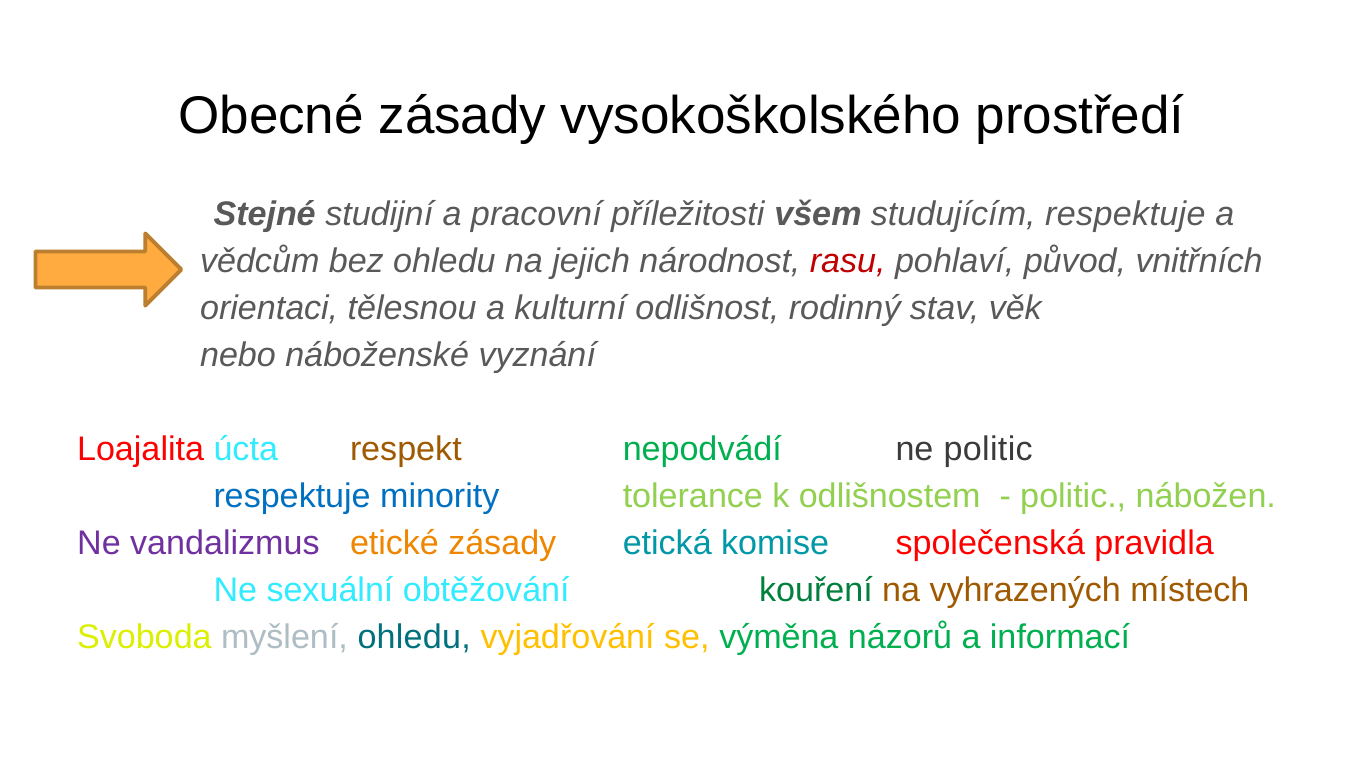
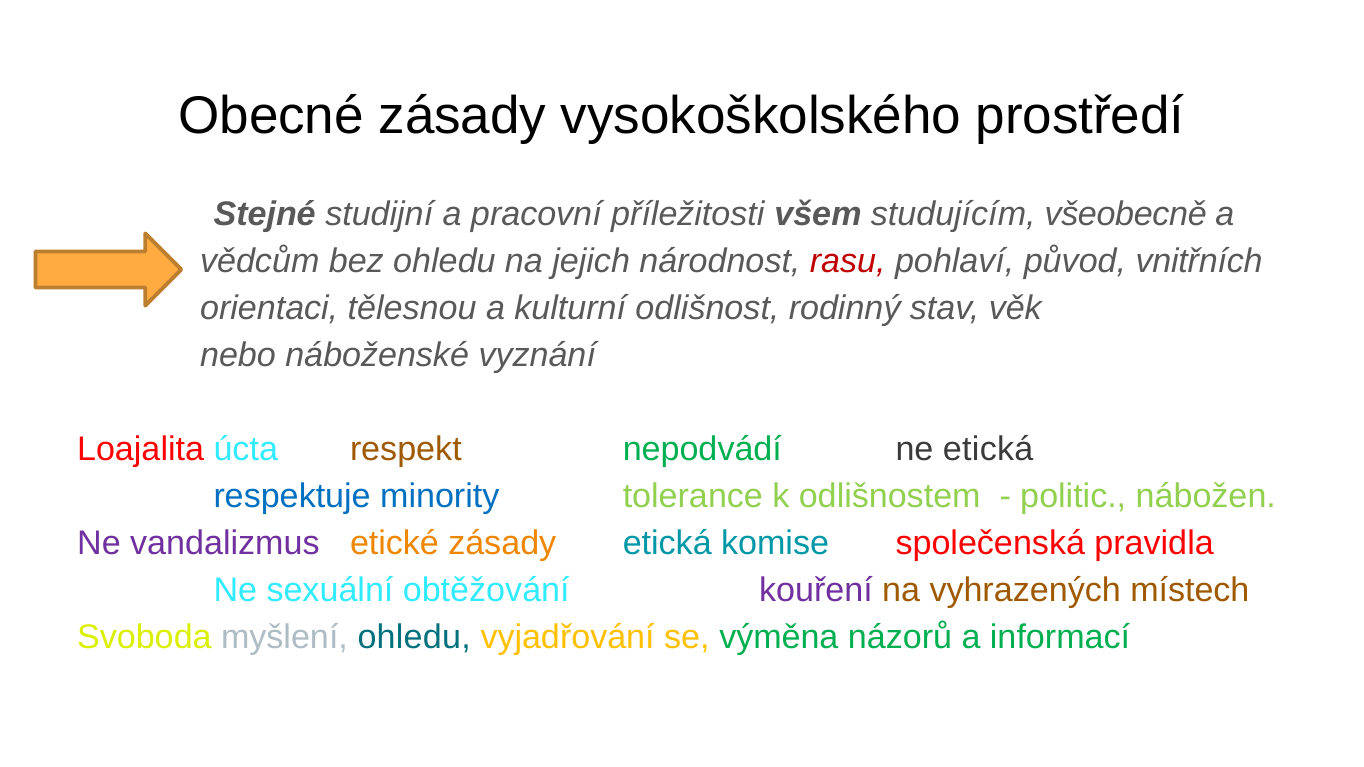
studujícím respektuje: respektuje -> všeobecně (1126, 215)
ne politic: politic -> etická (988, 450)
kouření colour: green -> purple (816, 591)
